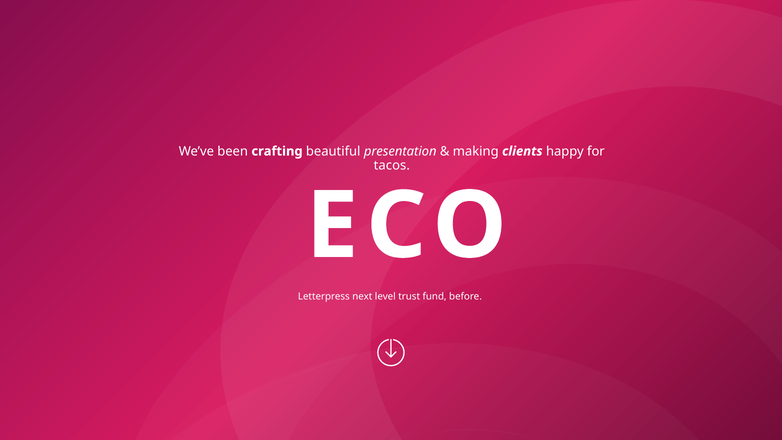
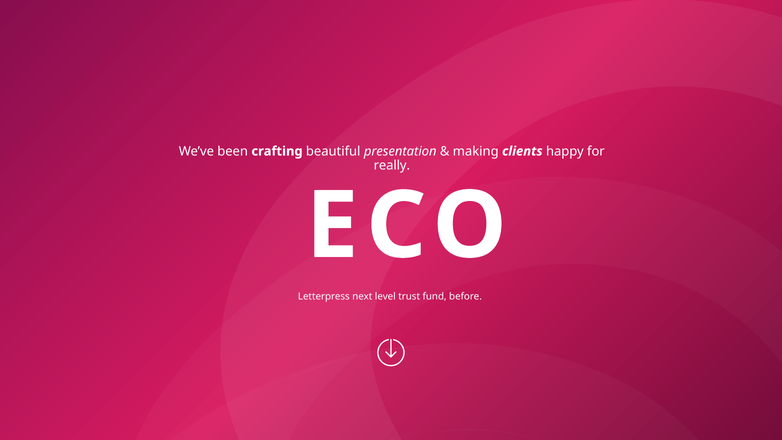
tacos: tacos -> really (392, 165)
